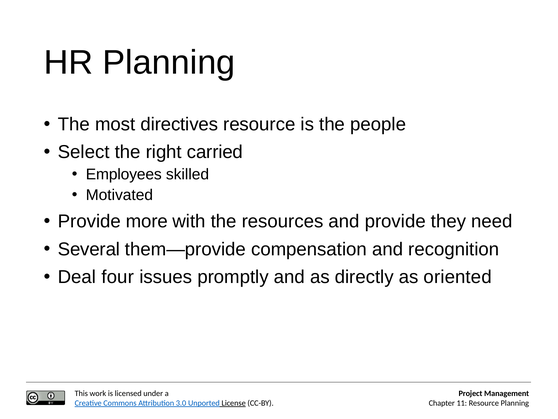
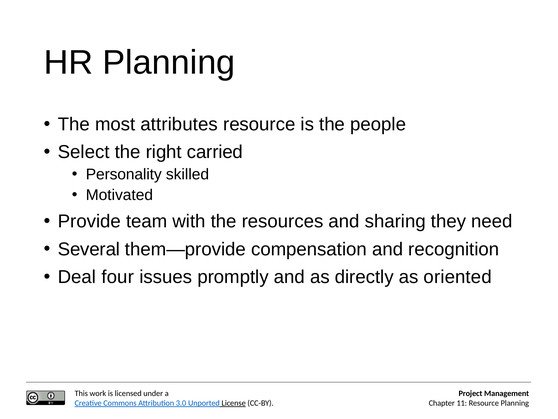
directives: directives -> attributes (179, 124)
Employees: Employees -> Personality (124, 174)
more: more -> team (147, 221)
and provide: provide -> sharing (395, 221)
